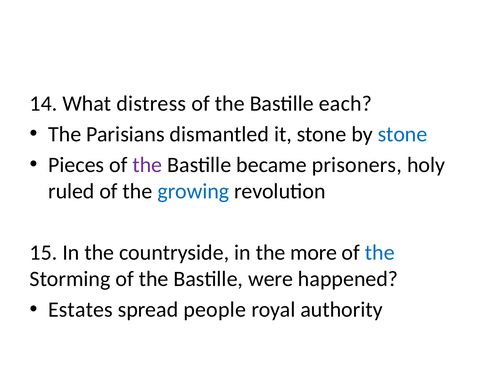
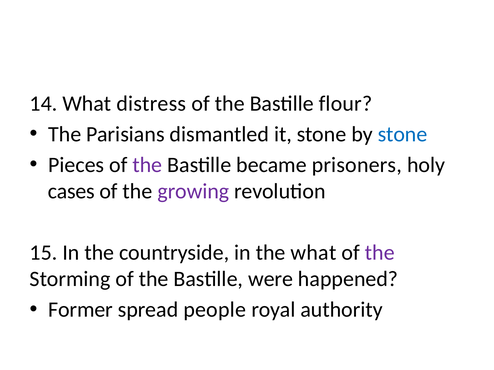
each: each -> flour (346, 104)
ruled: ruled -> cases (71, 191)
growing colour: blue -> purple (193, 191)
the more: more -> what (313, 253)
the colour: blue -> purple (380, 253)
Estates: Estates -> Former (81, 310)
